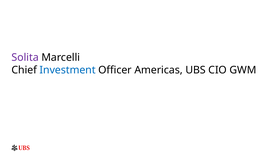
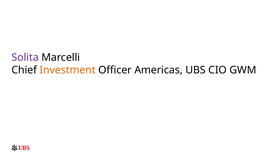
Investment colour: blue -> orange (68, 70)
